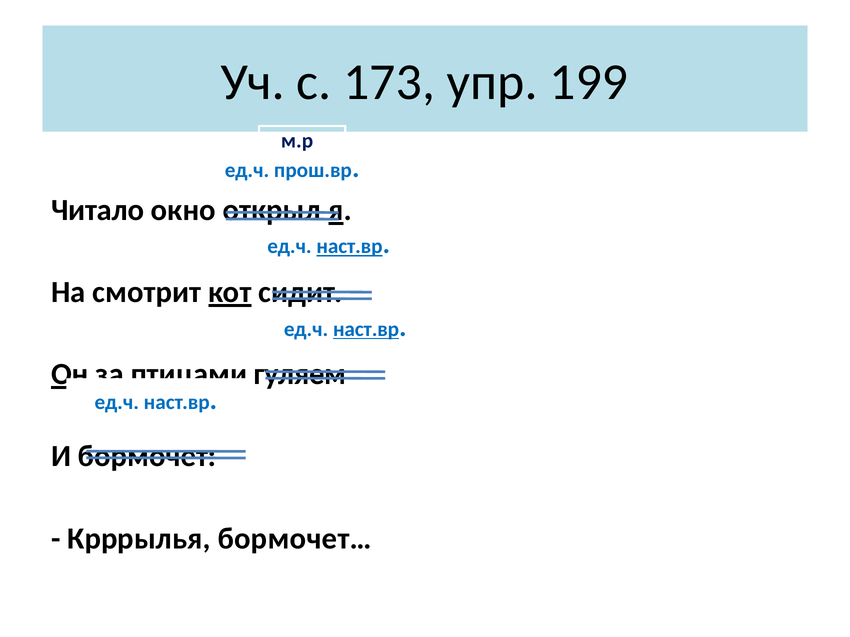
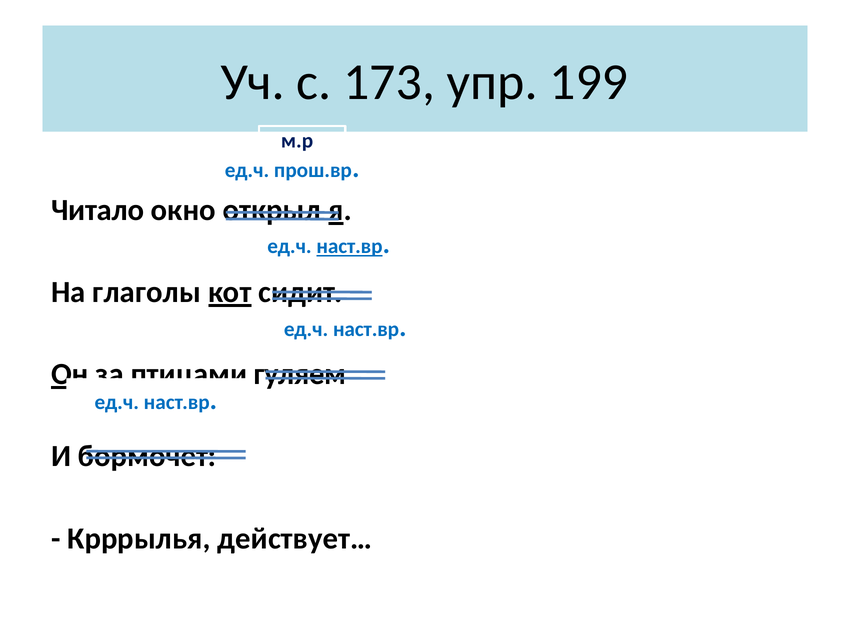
смотрит: смотрит -> глаголы (147, 292)
наст.вр underline: present -> none (366, 330)
бормочет…: бормочет… -> действует… (295, 539)
